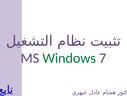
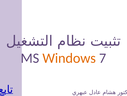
Windows colour: green -> orange (69, 58)
